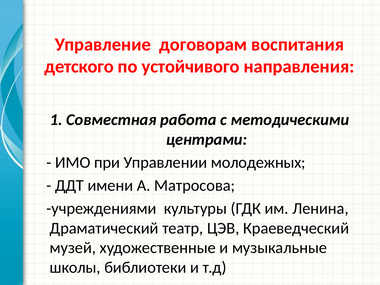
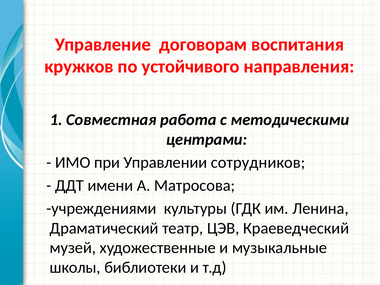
детского: детского -> кружков (79, 67)
молодежных: молодежных -> сотрудников (258, 162)
